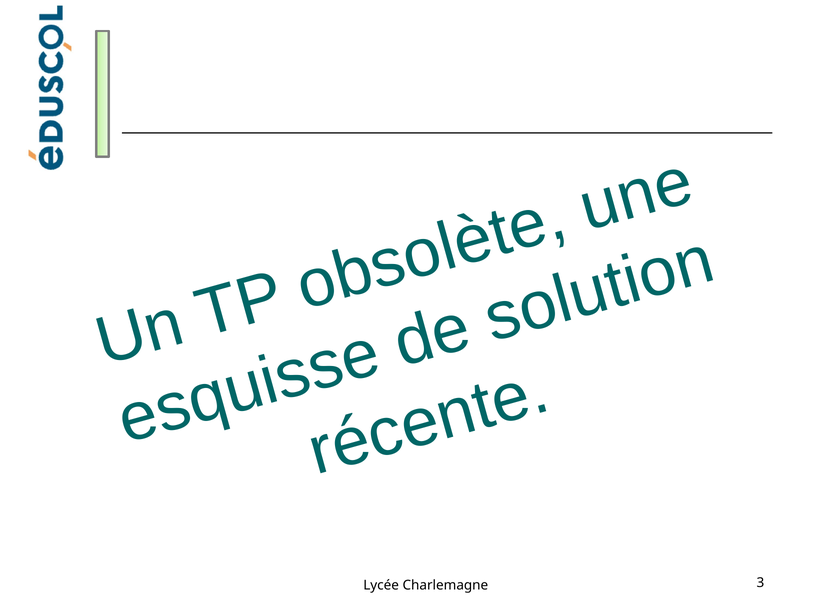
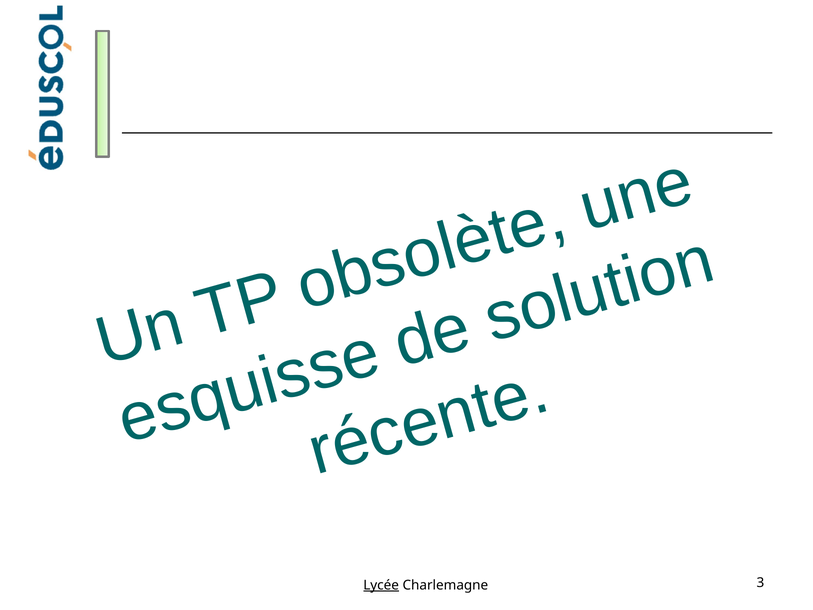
Lycée underline: none -> present (381, 585)
